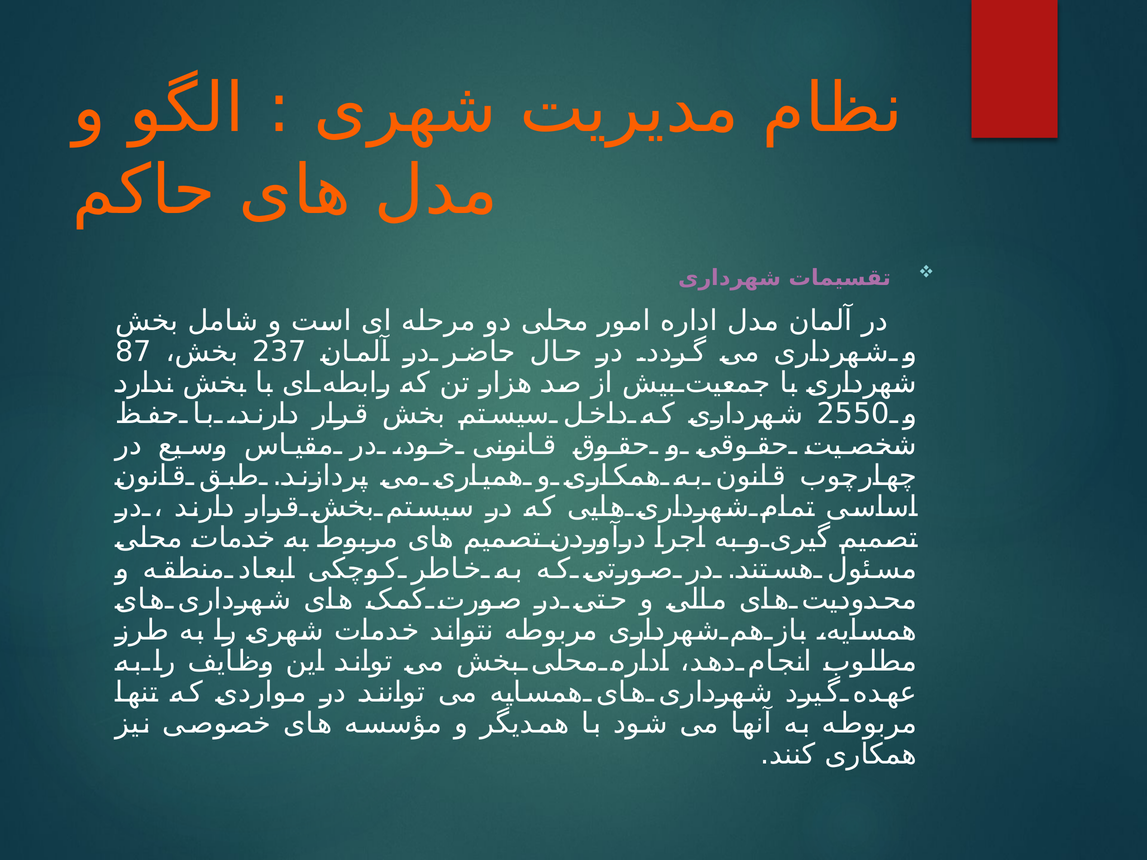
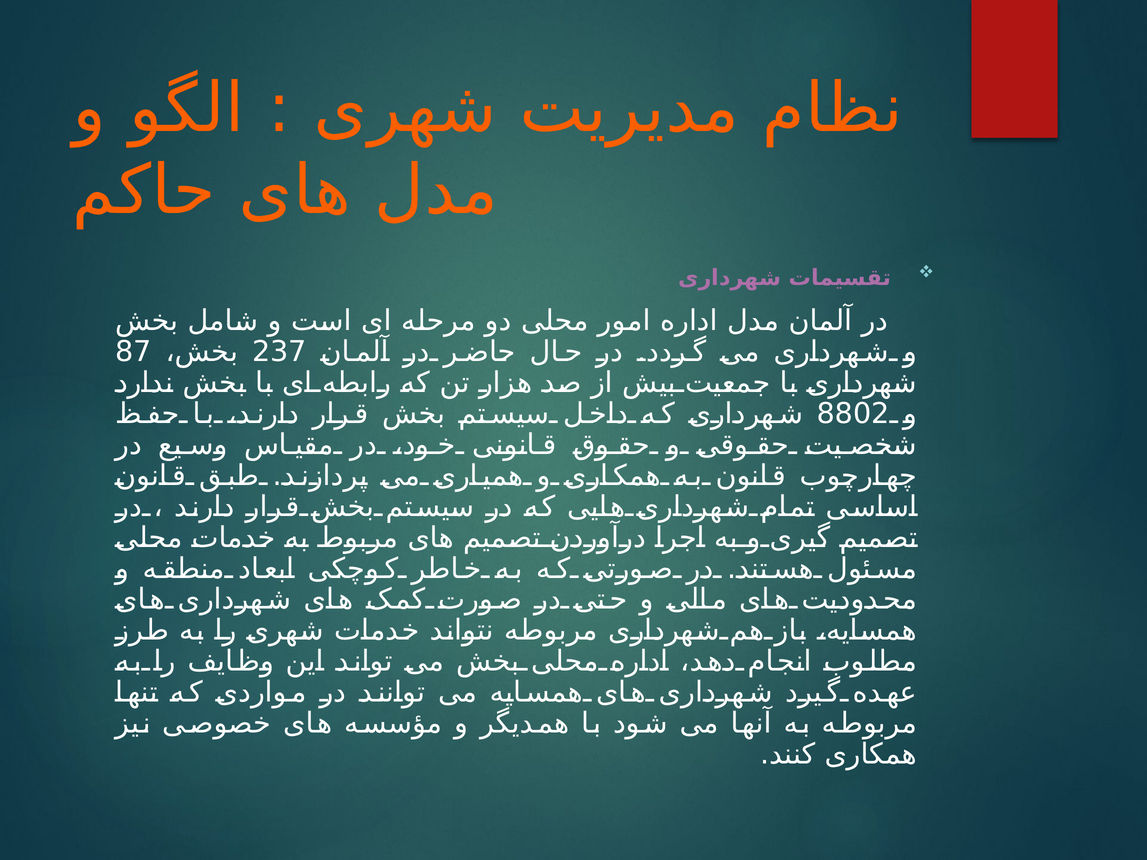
2550: 2550 -> 8802 (853, 414)
